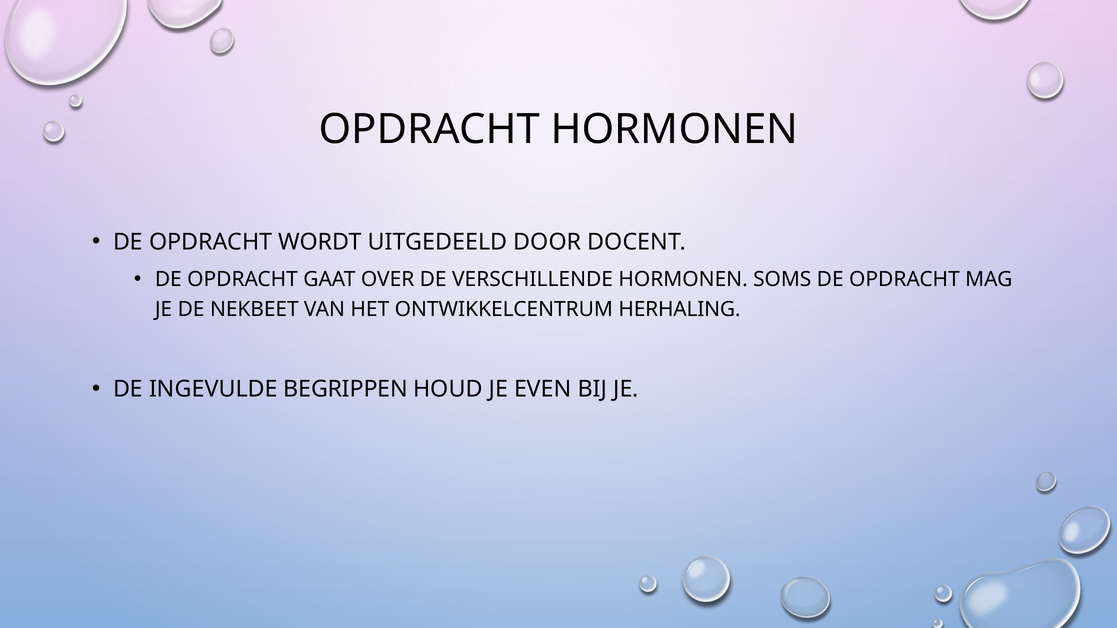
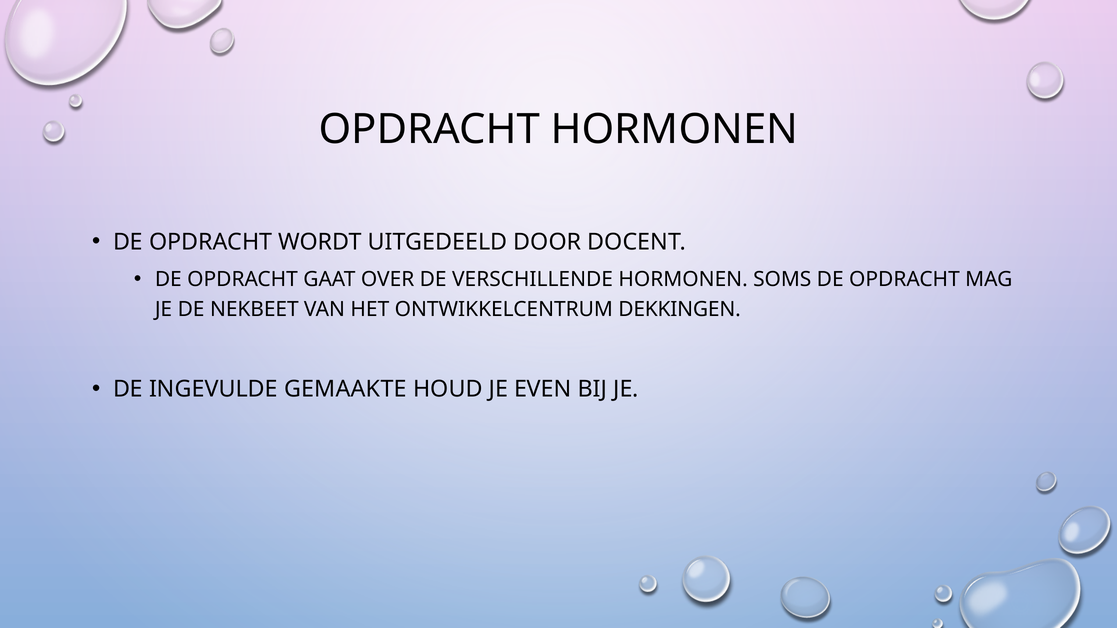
HERHALING: HERHALING -> DEKKINGEN (680, 310)
BEGRIPPEN: BEGRIPPEN -> GEMAAKTE (345, 389)
